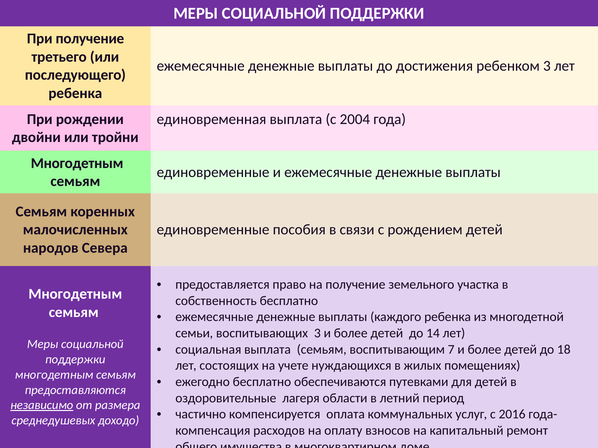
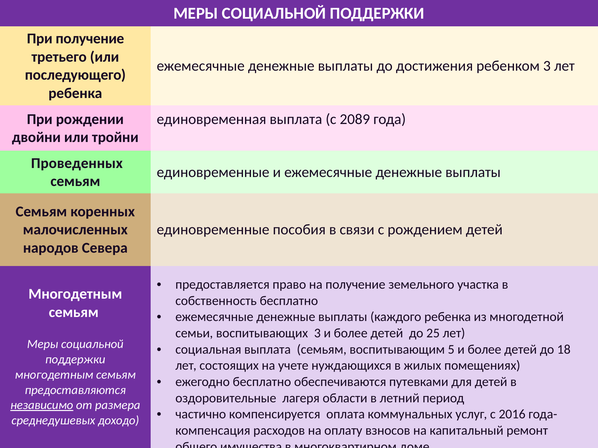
2004: 2004 -> 2089 (355, 119)
Многодетным: Многодетным -> Проведенных (77, 163)
14: 14 -> 25 (433, 333)
7: 7 -> 5 (451, 350)
